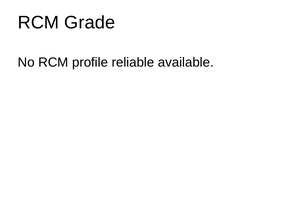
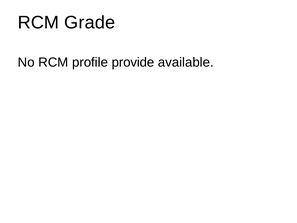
reliable: reliable -> provide (133, 62)
